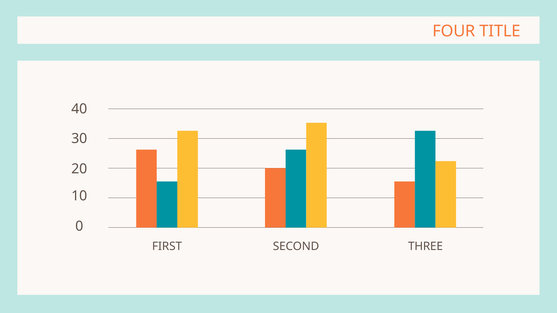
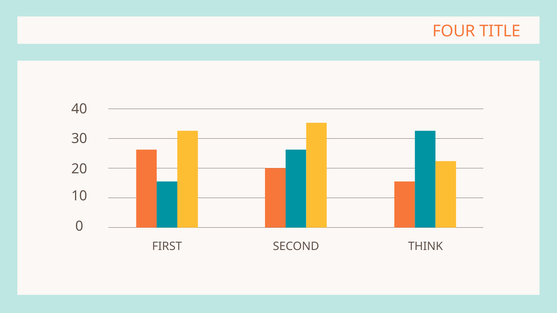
THREE: THREE -> THINK (425, 247)
